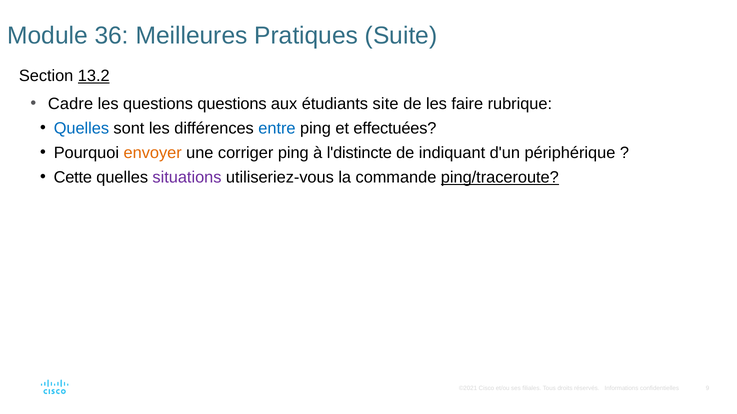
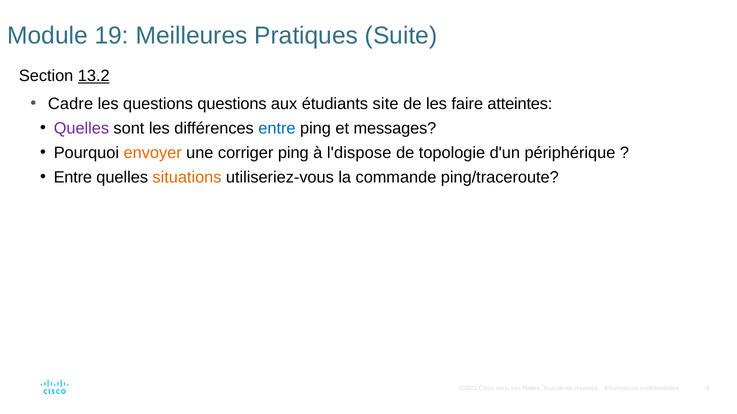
36: 36 -> 19 (112, 36)
rubrique: rubrique -> atteintes (520, 104)
Quelles colour: blue -> purple (81, 128)
effectuées: effectuées -> messages (395, 128)
l'distincte: l'distincte -> l'dispose (359, 153)
indiquant: indiquant -> topologie (452, 153)
Cette: Cette -> Entre (73, 178)
situations colour: purple -> orange (187, 178)
ping/traceroute underline: present -> none (500, 178)
